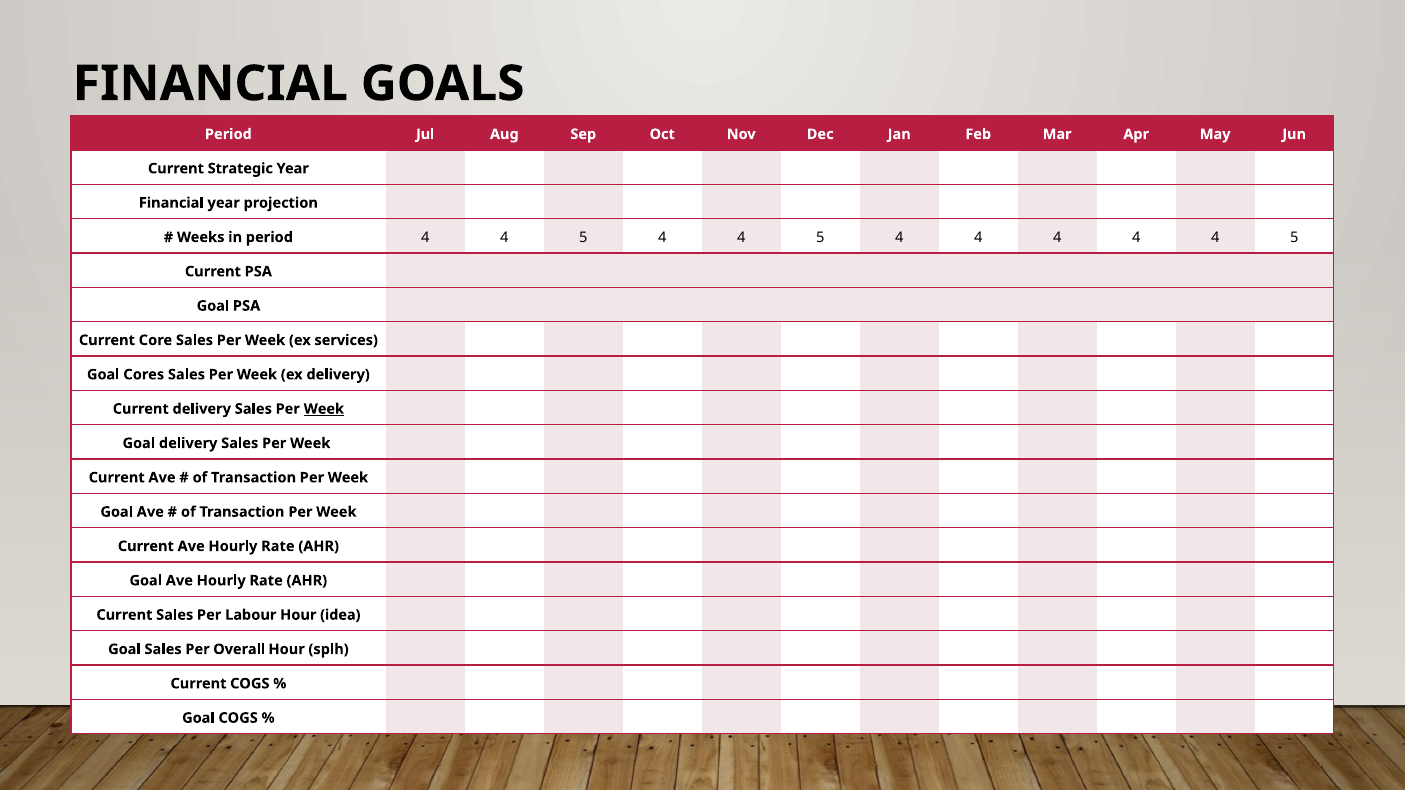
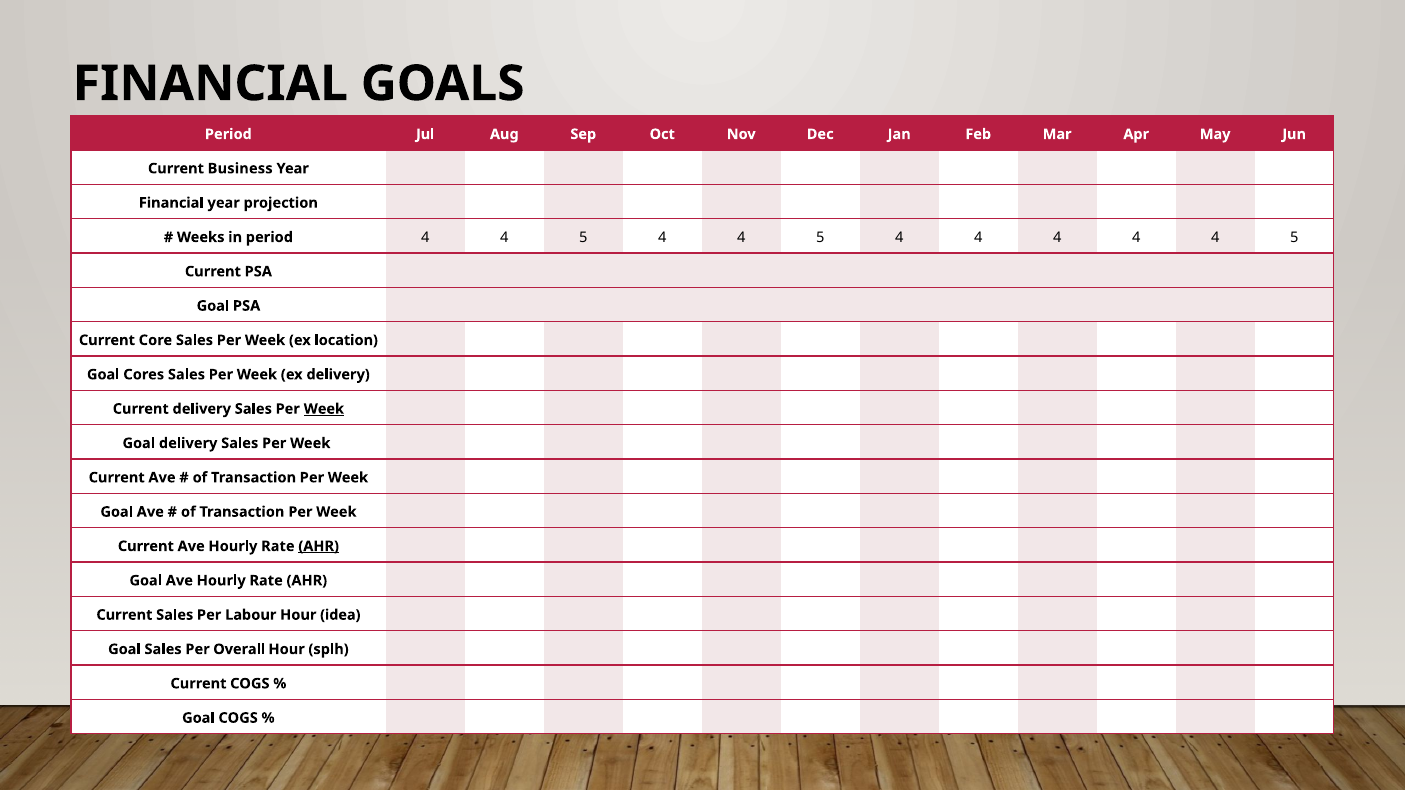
Strategic: Strategic -> Business (240, 169)
services: services -> location (346, 340)
AHR underline: none -> present (319, 546)
